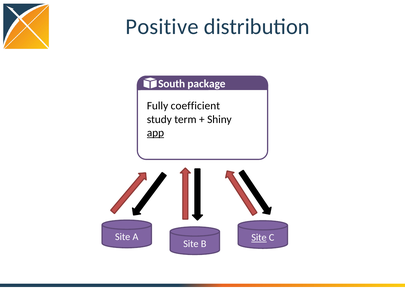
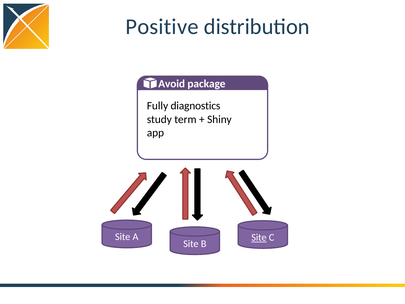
South: South -> Avoid (172, 84)
coefficient: coefficient -> diagnostics (196, 106)
app underline: present -> none (155, 133)
